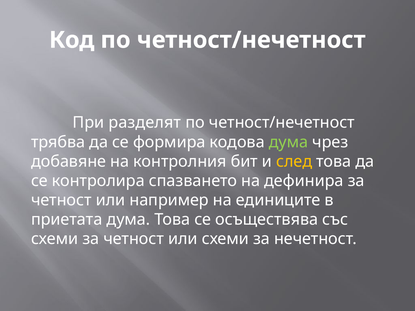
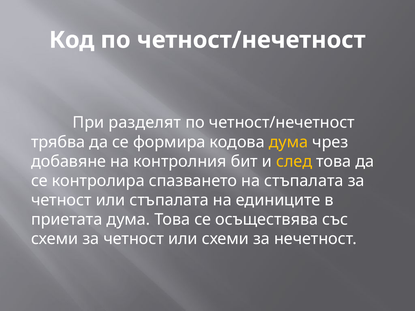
дума colour: light green -> yellow (288, 142)
на дефинира: дефинира -> стъпалата (304, 181)
или например: например -> стъпалата (169, 200)
